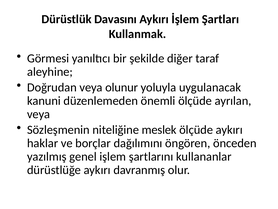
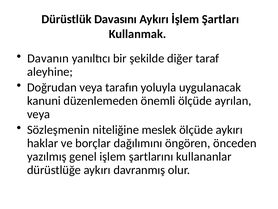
Görmesi: Görmesi -> Davanın (48, 58)
olunur: olunur -> tarafın (122, 87)
